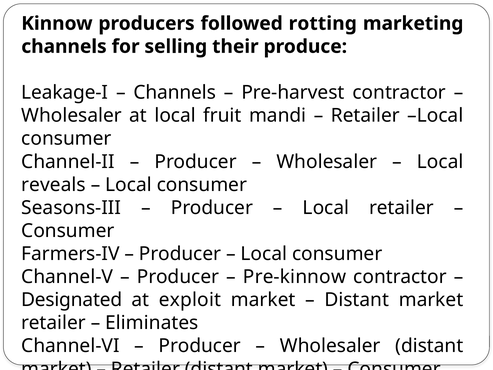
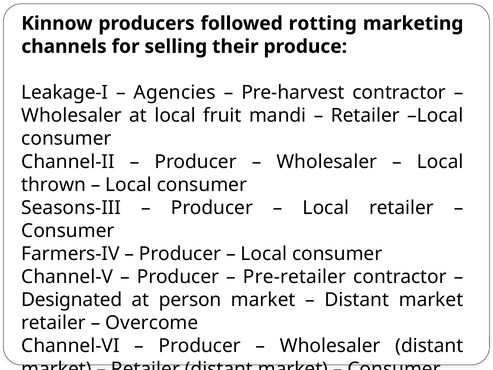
Channels: Channels -> Agencies (175, 93)
reveals: reveals -> thrown (54, 185)
Pre-kinnow: Pre-kinnow -> Pre-retailer (295, 277)
exploit: exploit -> person (190, 300)
Eliminates: Eliminates -> Overcome (152, 323)
